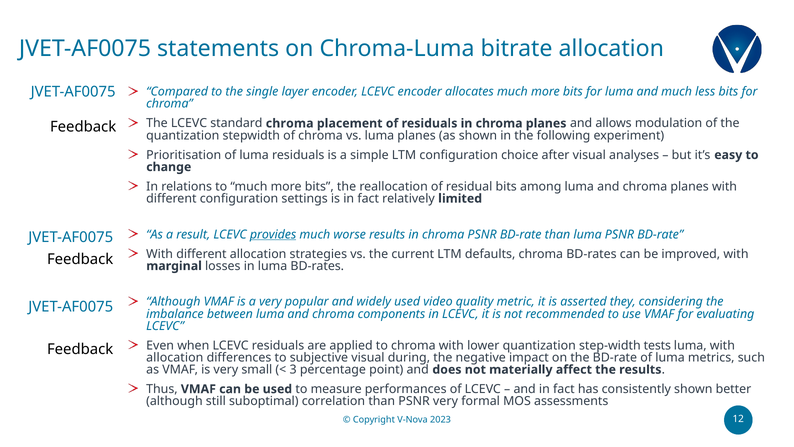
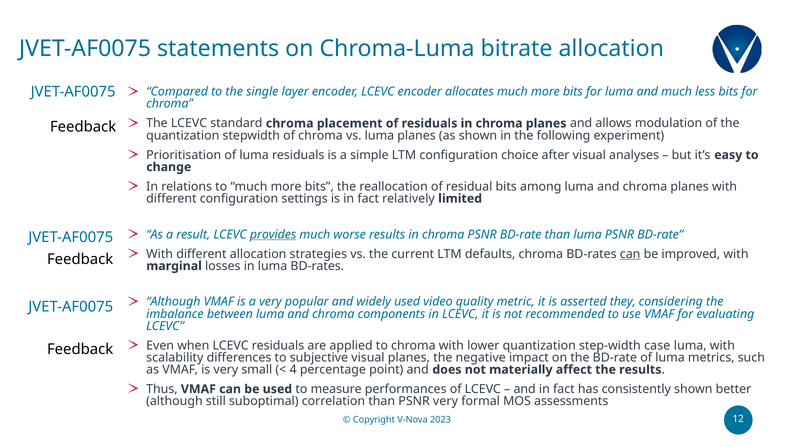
can underline: none -> present (630, 254)
tests: tests -> case (657, 345)
allocation: allocation -> scalability (175, 357)
visual during: during -> planes (409, 357)
3: 3 -> 4 (293, 369)
